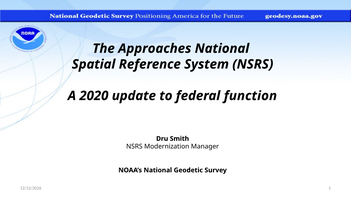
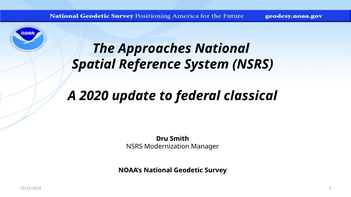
function: function -> classical (250, 96)
